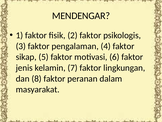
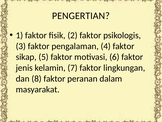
MENDENGAR: MENDENGAR -> PENGERTIAN (81, 16)
